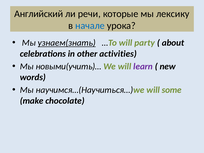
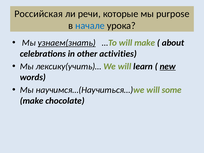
Английский: Английский -> Российская (39, 14)
лексику: лексику -> purpose (173, 14)
will party: party -> make (145, 43)
новыми(учить)…: новыми(учить)… -> лексику(учить)… (69, 66)
learn colour: purple -> black (143, 66)
new underline: none -> present (168, 66)
